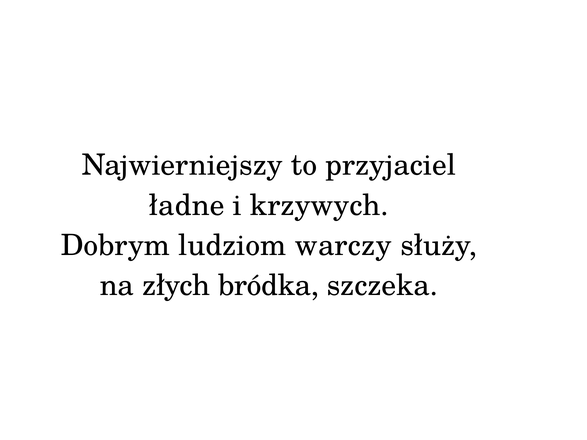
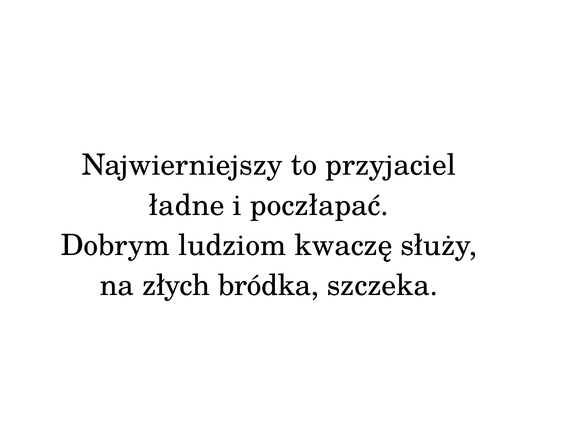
krzywych: krzywych -> poczłapać (319, 206)
warczy: warczy -> kwaczę (343, 246)
